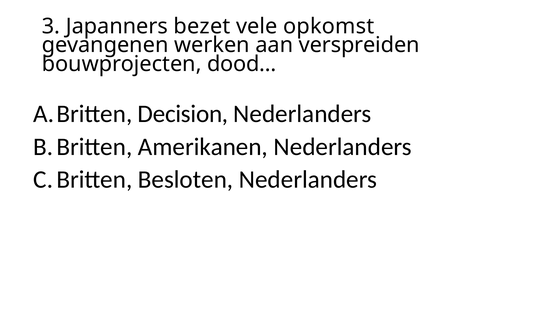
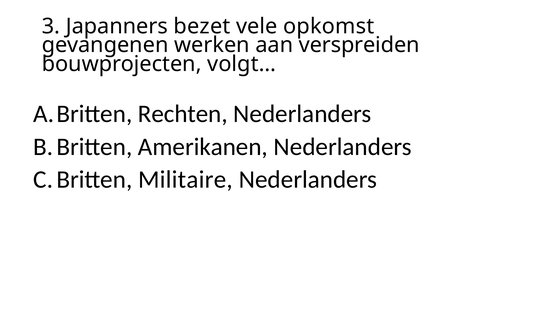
dood…: dood… -> volgt… (242, 64)
Decision: Decision -> Rechten (183, 114)
Besloten: Besloten -> Militaire (185, 180)
